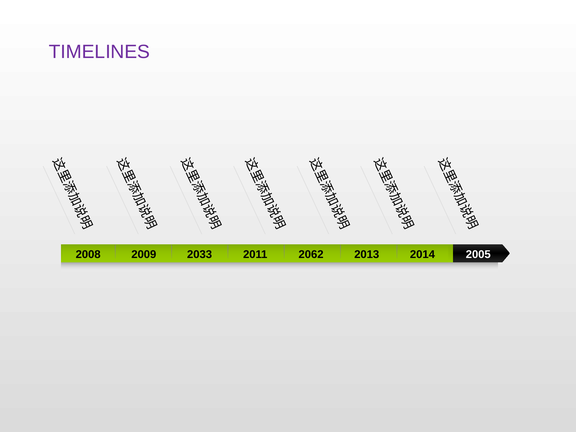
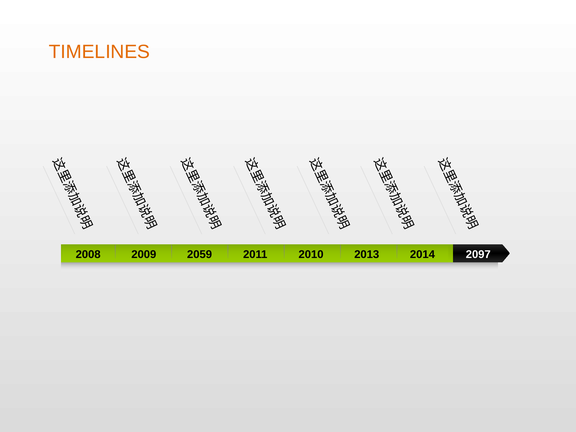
TIMELINES colour: purple -> orange (99, 52)
2033: 2033 -> 2059 (200, 255)
2062: 2062 -> 2010 (311, 255)
2005: 2005 -> 2097 (478, 255)
